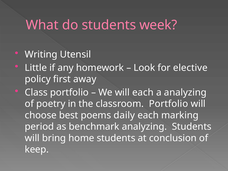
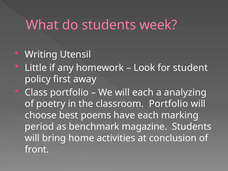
elective: elective -> student (190, 68)
daily: daily -> have (124, 115)
benchmark analyzing: analyzing -> magazine (144, 127)
home students: students -> activities (116, 138)
keep: keep -> front (37, 149)
